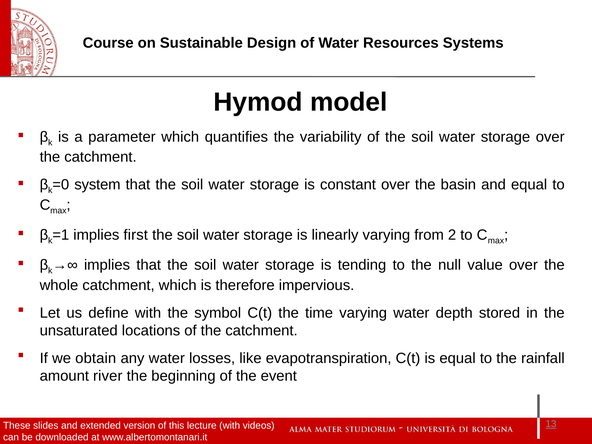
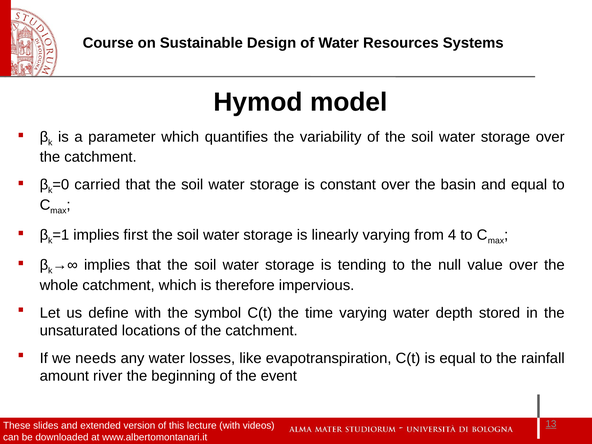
system: system -> carried (97, 185)
2: 2 -> 4 (452, 235)
obtain: obtain -> needs (96, 358)
